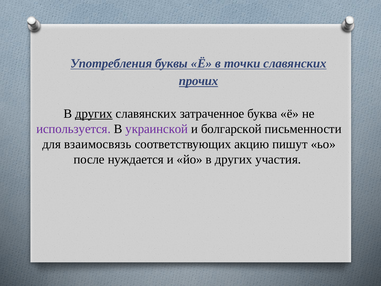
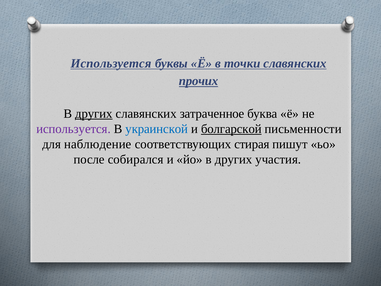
Употребления: Употребления -> Используется (111, 63)
украинской colour: purple -> blue (157, 129)
болгарской underline: none -> present (231, 129)
взаимосвязь: взаимосвязь -> наблюдение (98, 144)
акцию: акцию -> стирая (252, 144)
нуждается: нуждается -> собирался (136, 159)
